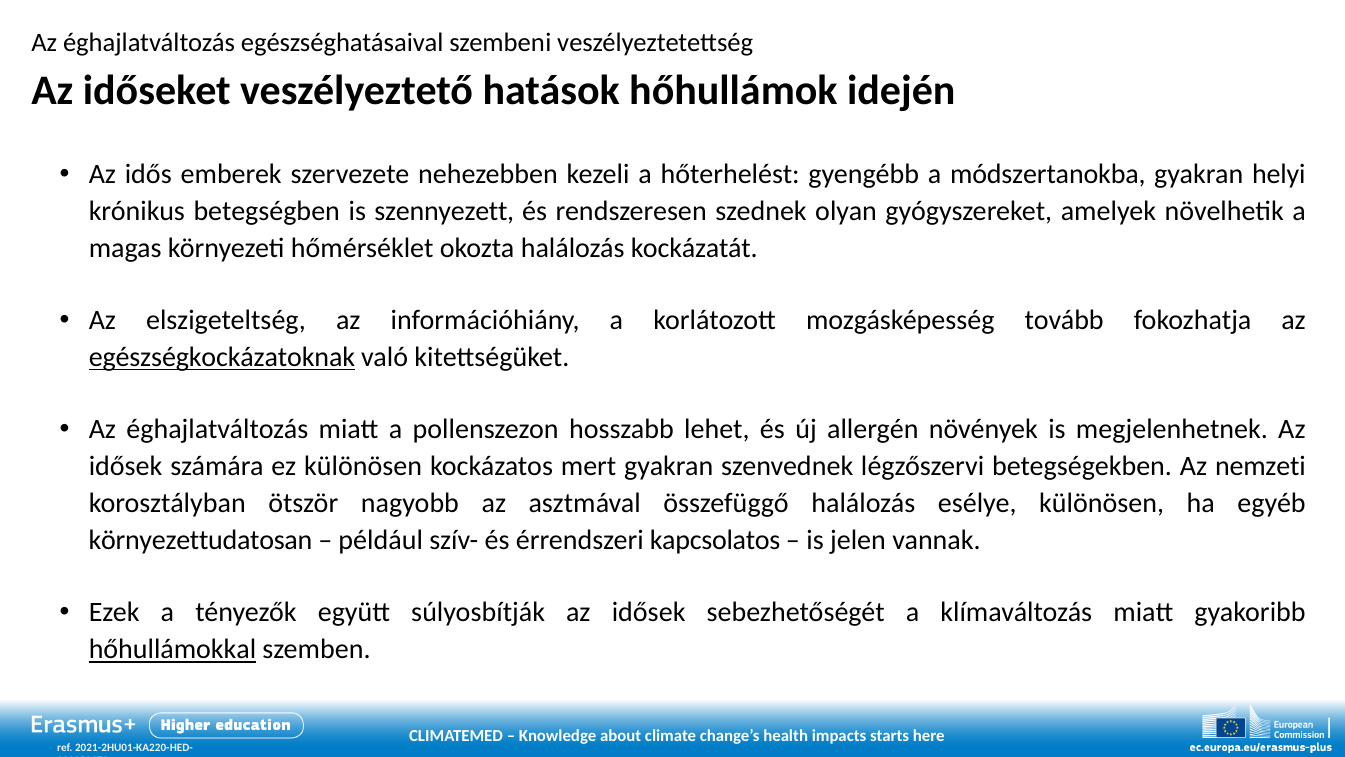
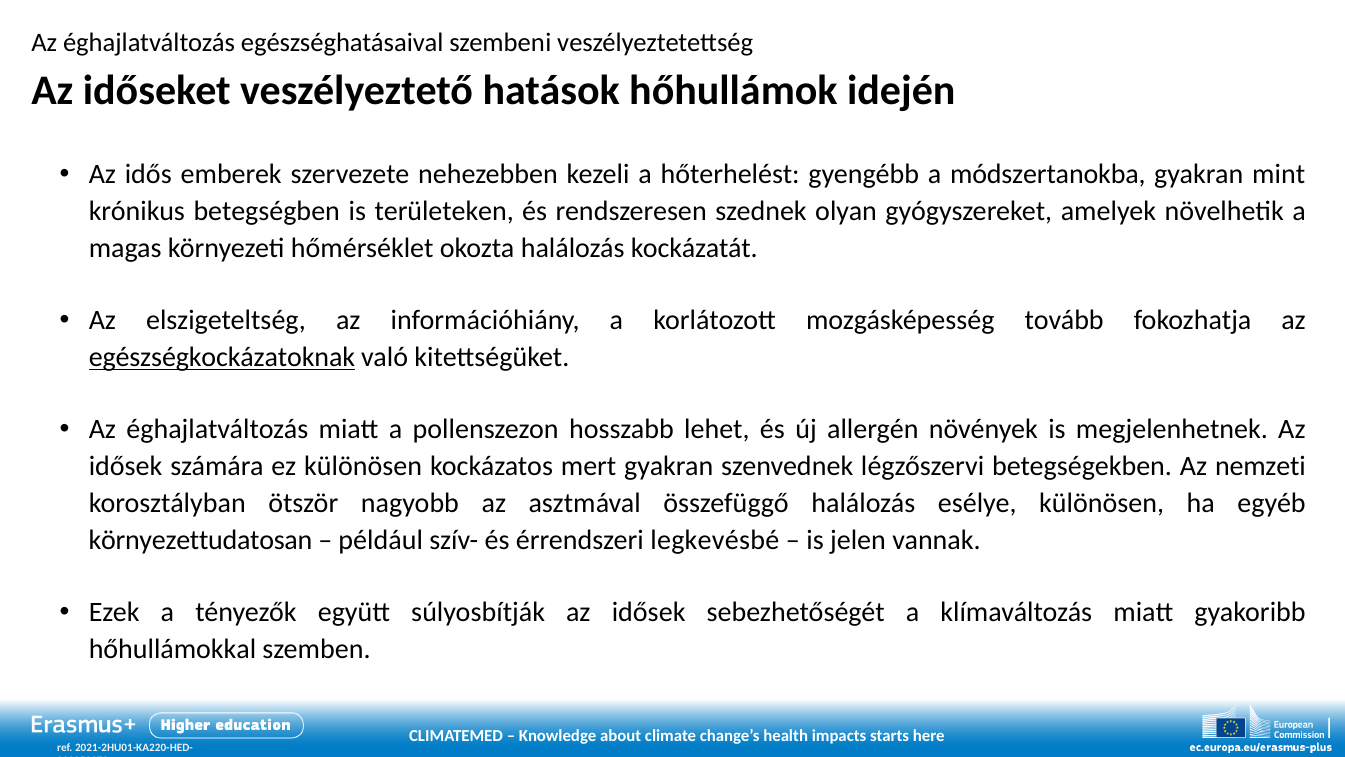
helyi: helyi -> mint (1279, 174)
szennyezett: szennyezett -> területeken (444, 211)
kapcsolatos: kapcsolatos -> legkevésbé (715, 540)
hőhullámokkal underline: present -> none (172, 649)
